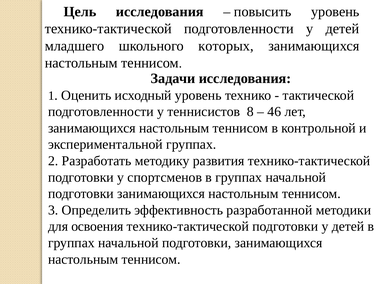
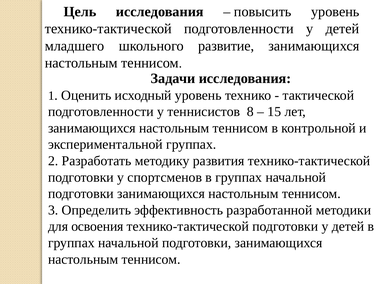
которых: которых -> развитие (226, 46)
46: 46 -> 15 (274, 112)
